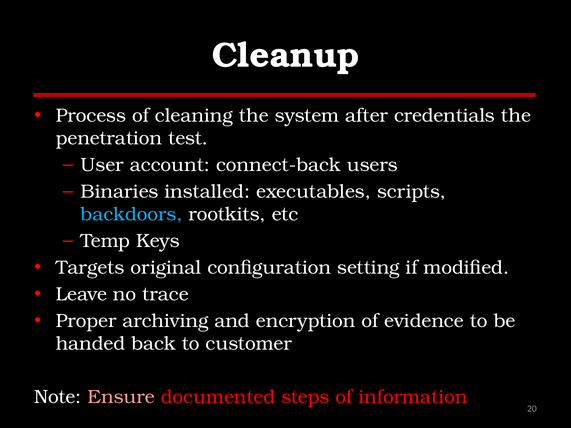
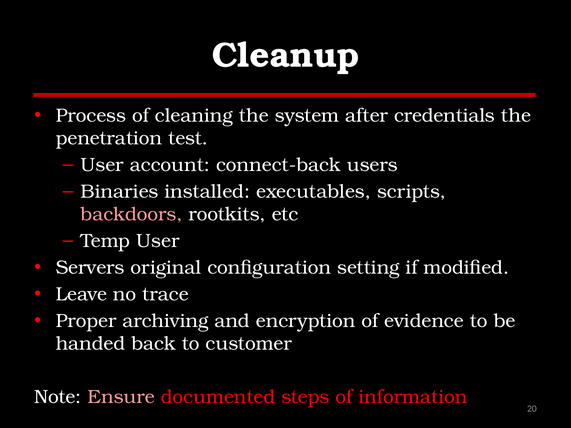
backdoors colour: light blue -> pink (132, 214)
Temp Keys: Keys -> User (158, 241)
Targets: Targets -> Servers (90, 268)
